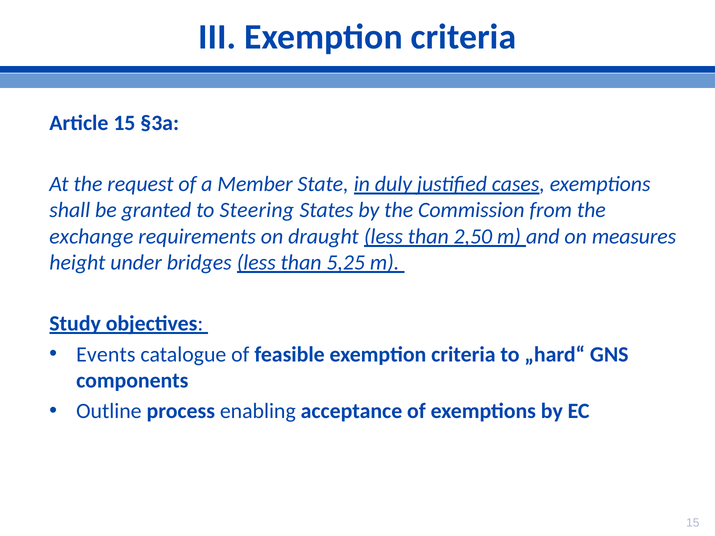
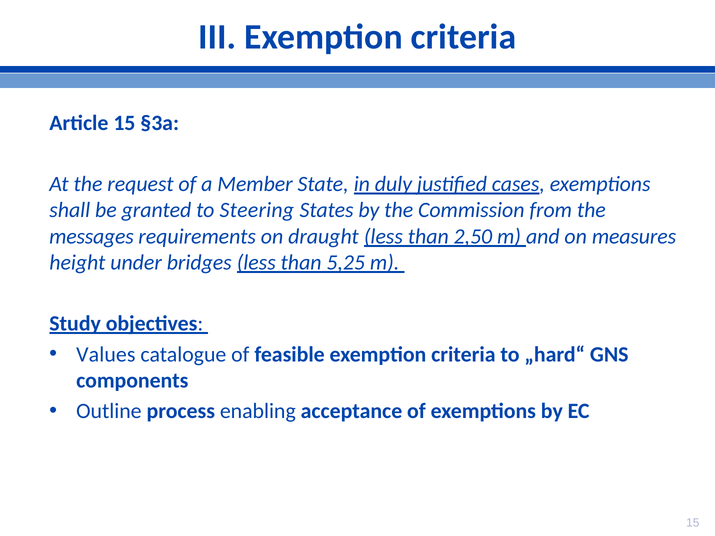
exchange: exchange -> messages (92, 237)
Events: Events -> Values (106, 355)
